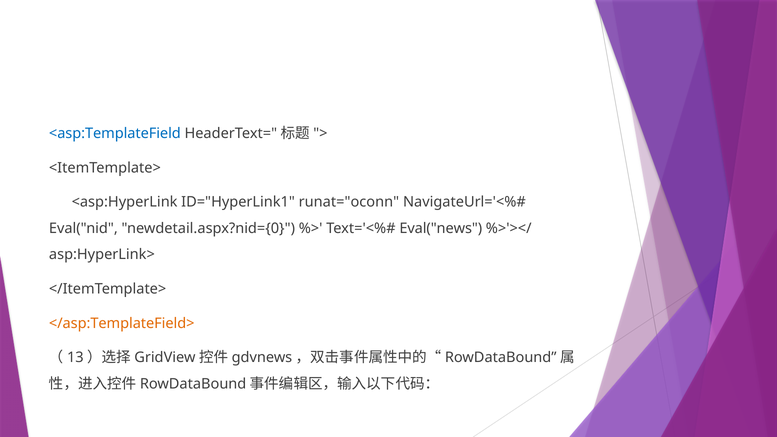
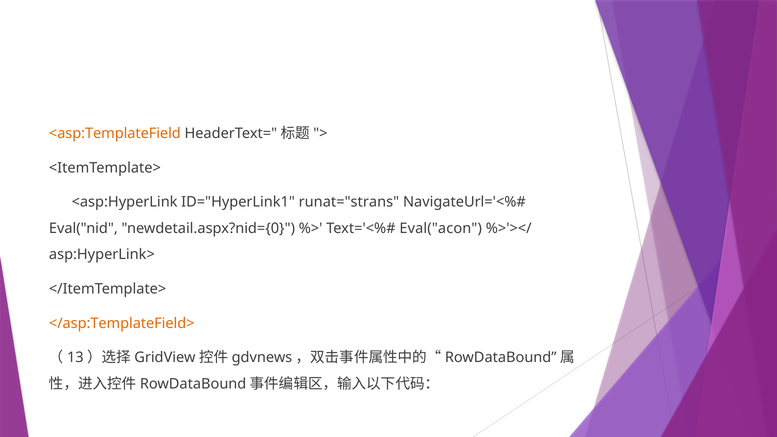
<asp:TemplateField colour: blue -> orange (115, 134)
runat="oconn: runat="oconn -> runat="strans (349, 202)
Eval("news: Eval("news -> Eval("acon (441, 228)
